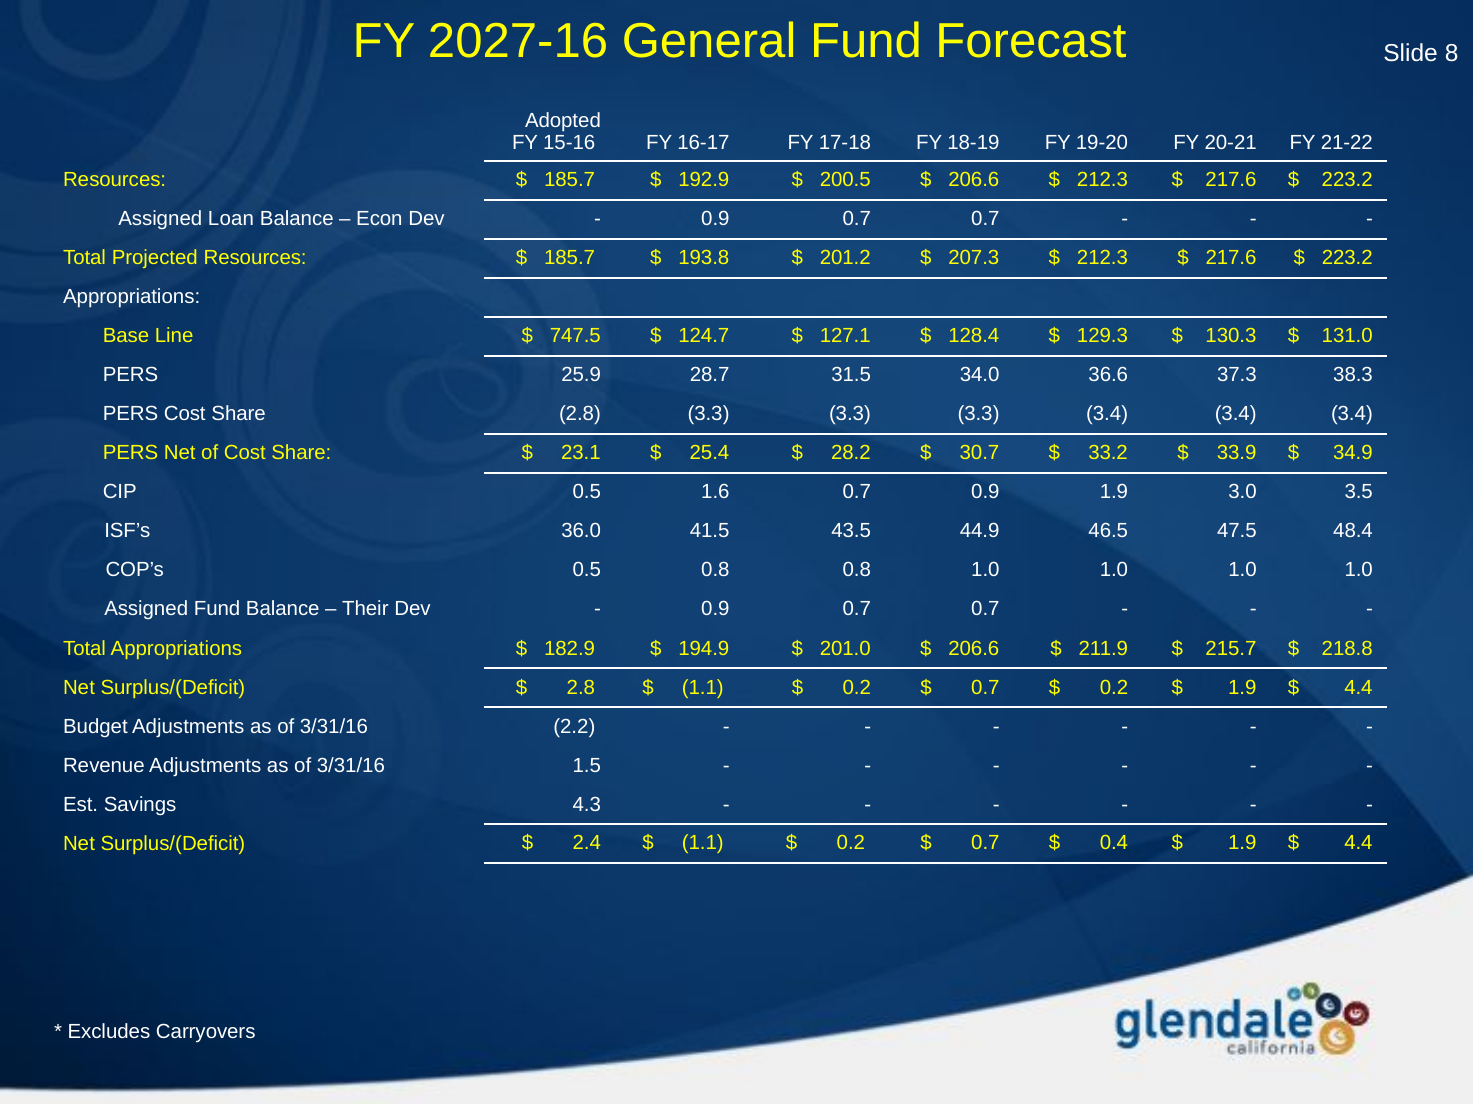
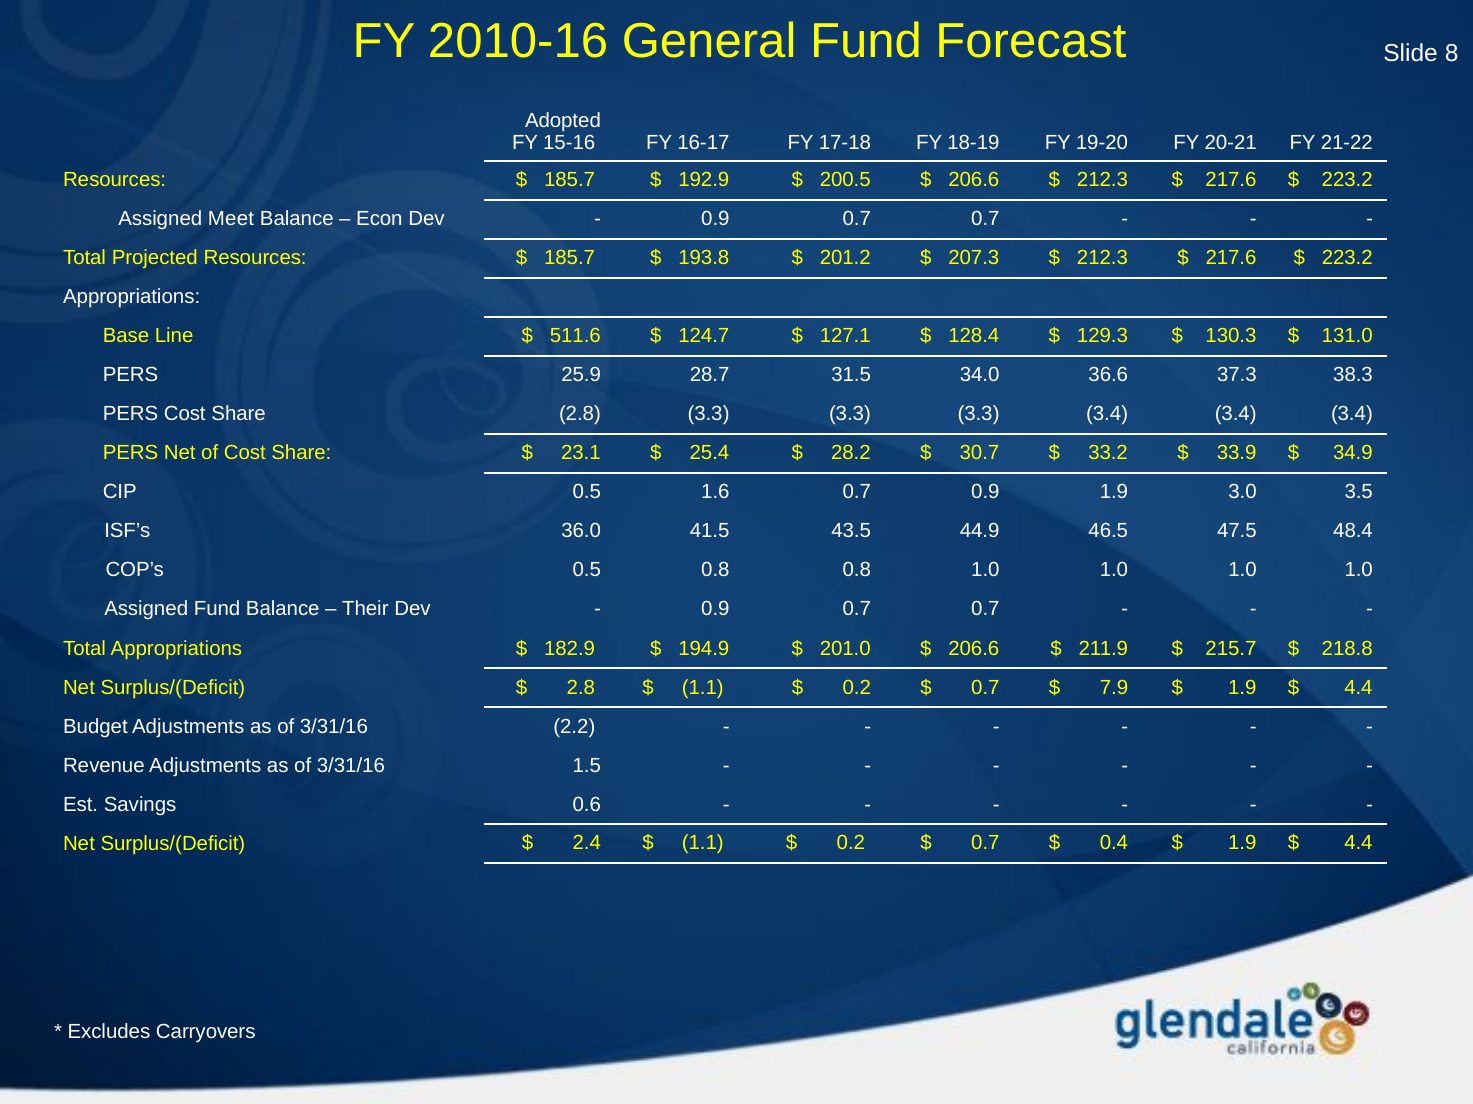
2027-16: 2027-16 -> 2010-16 (518, 41)
Loan: Loan -> Meet (231, 219)
747.5: 747.5 -> 511.6 (575, 336)
0.2: 0.2 -> 7.9 (1114, 688)
4.3: 4.3 -> 0.6 (587, 805)
